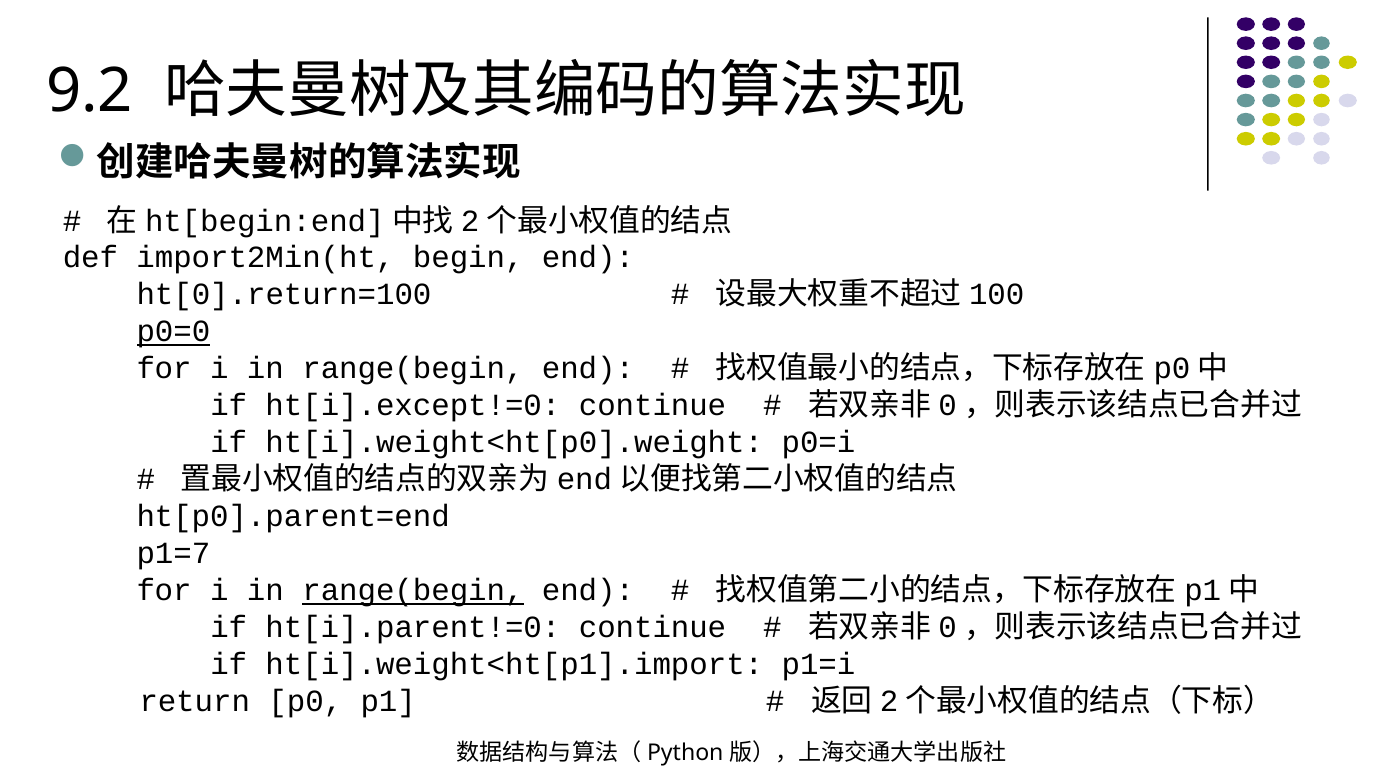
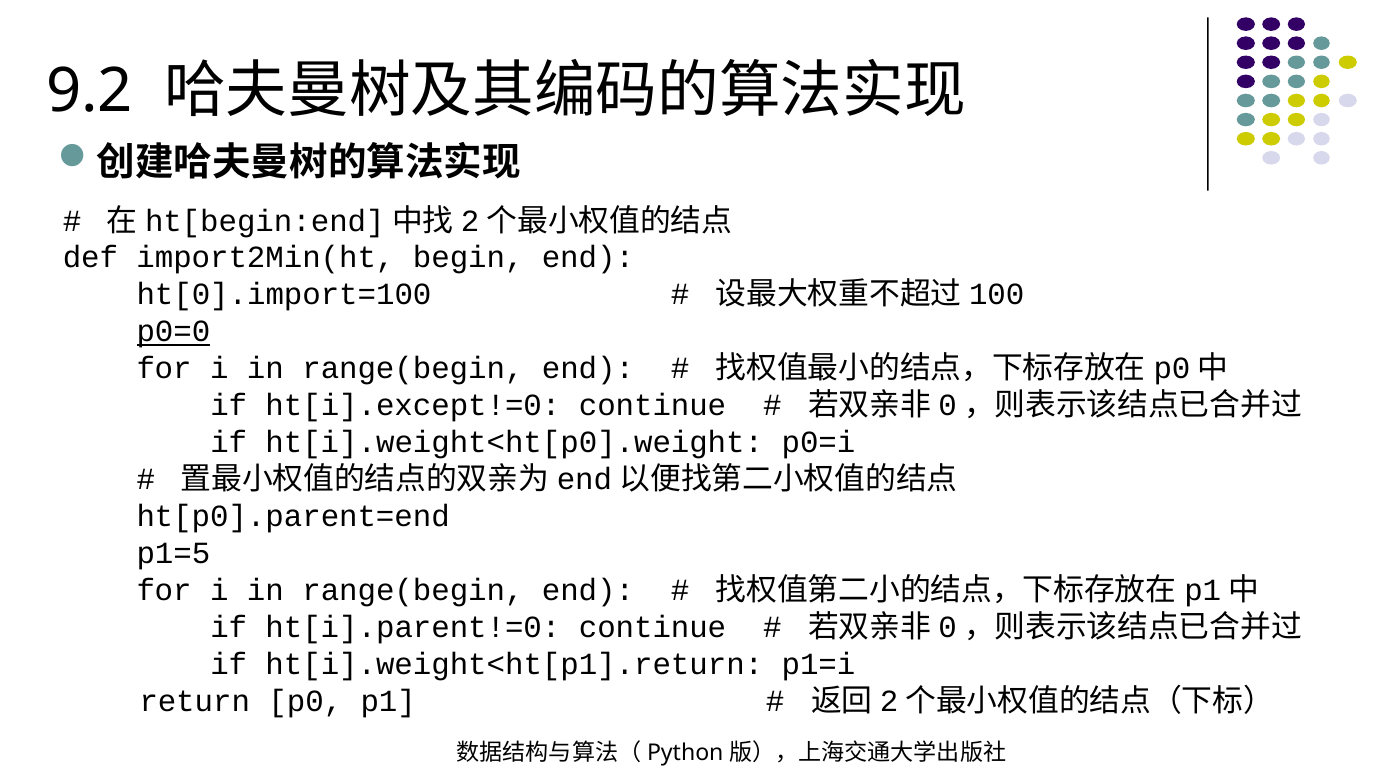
ht[0].return=100: ht[0].return=100 -> ht[0].import=100 (284, 295)
p1=7: p1=7 -> p1=5 (173, 554)
range(begin underline: present -> none (413, 591)
ht[i].weight<ht[p1].import: ht[i].weight<ht[p1].import -> ht[i].weight<ht[p1].return (514, 665)
